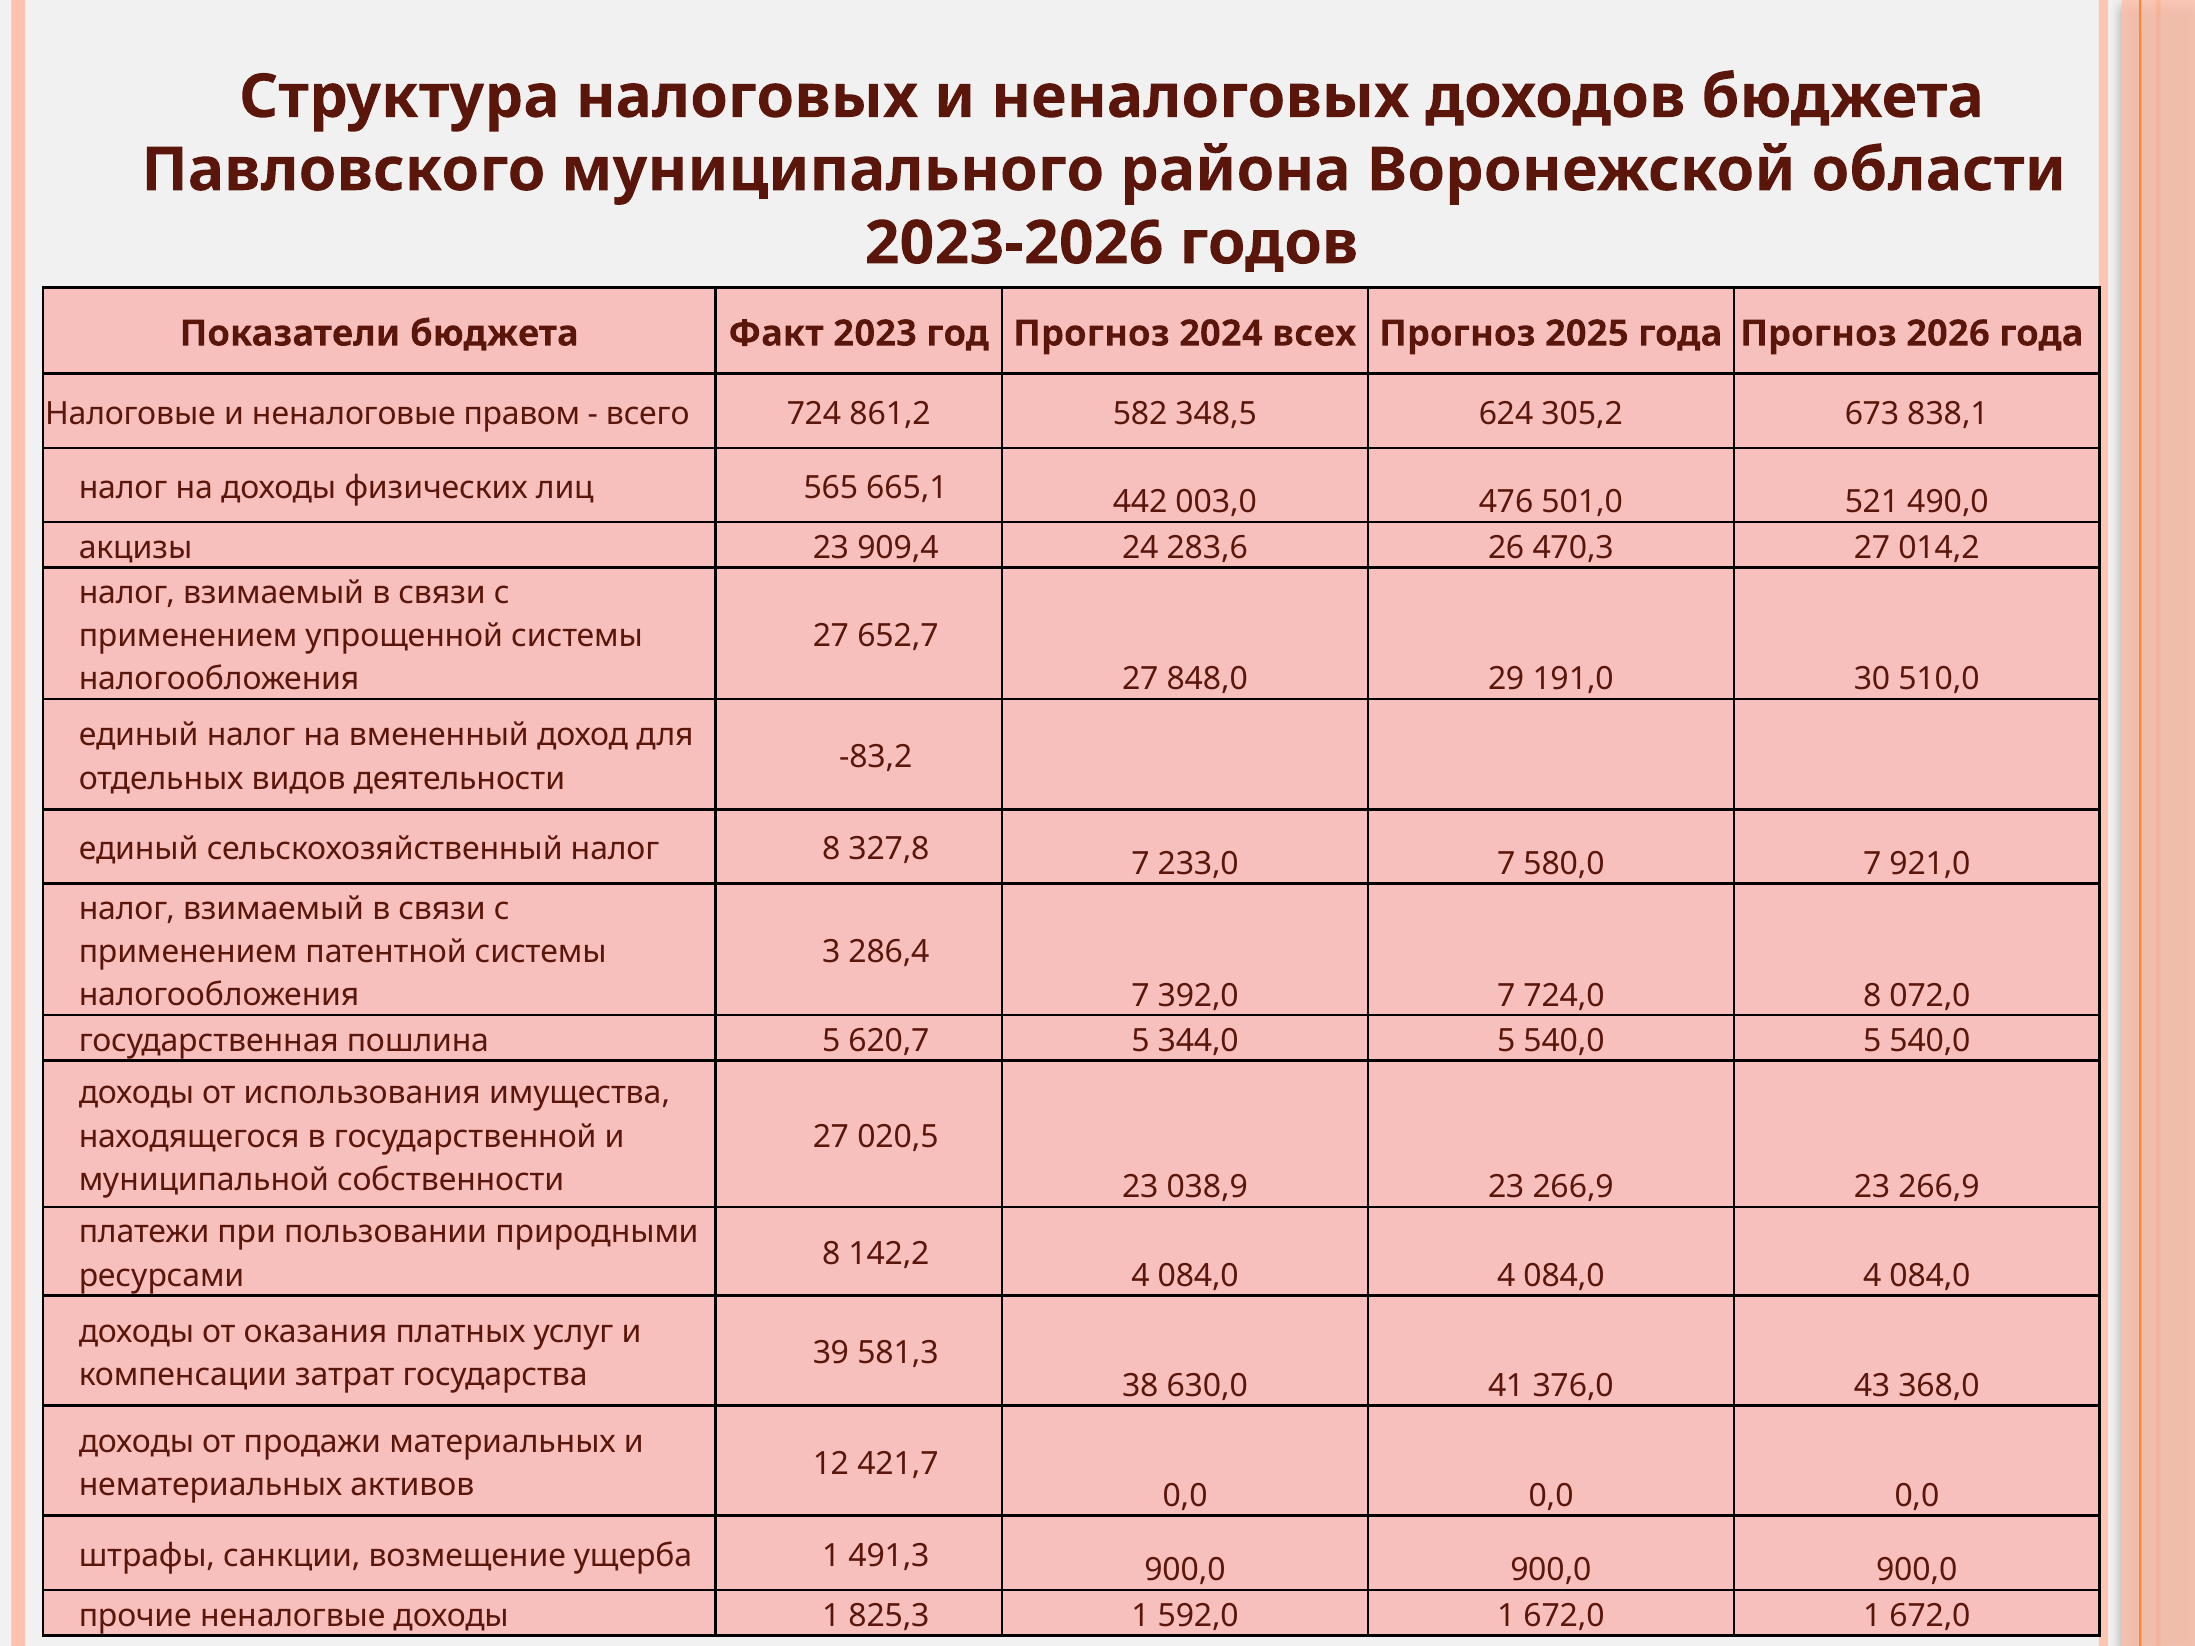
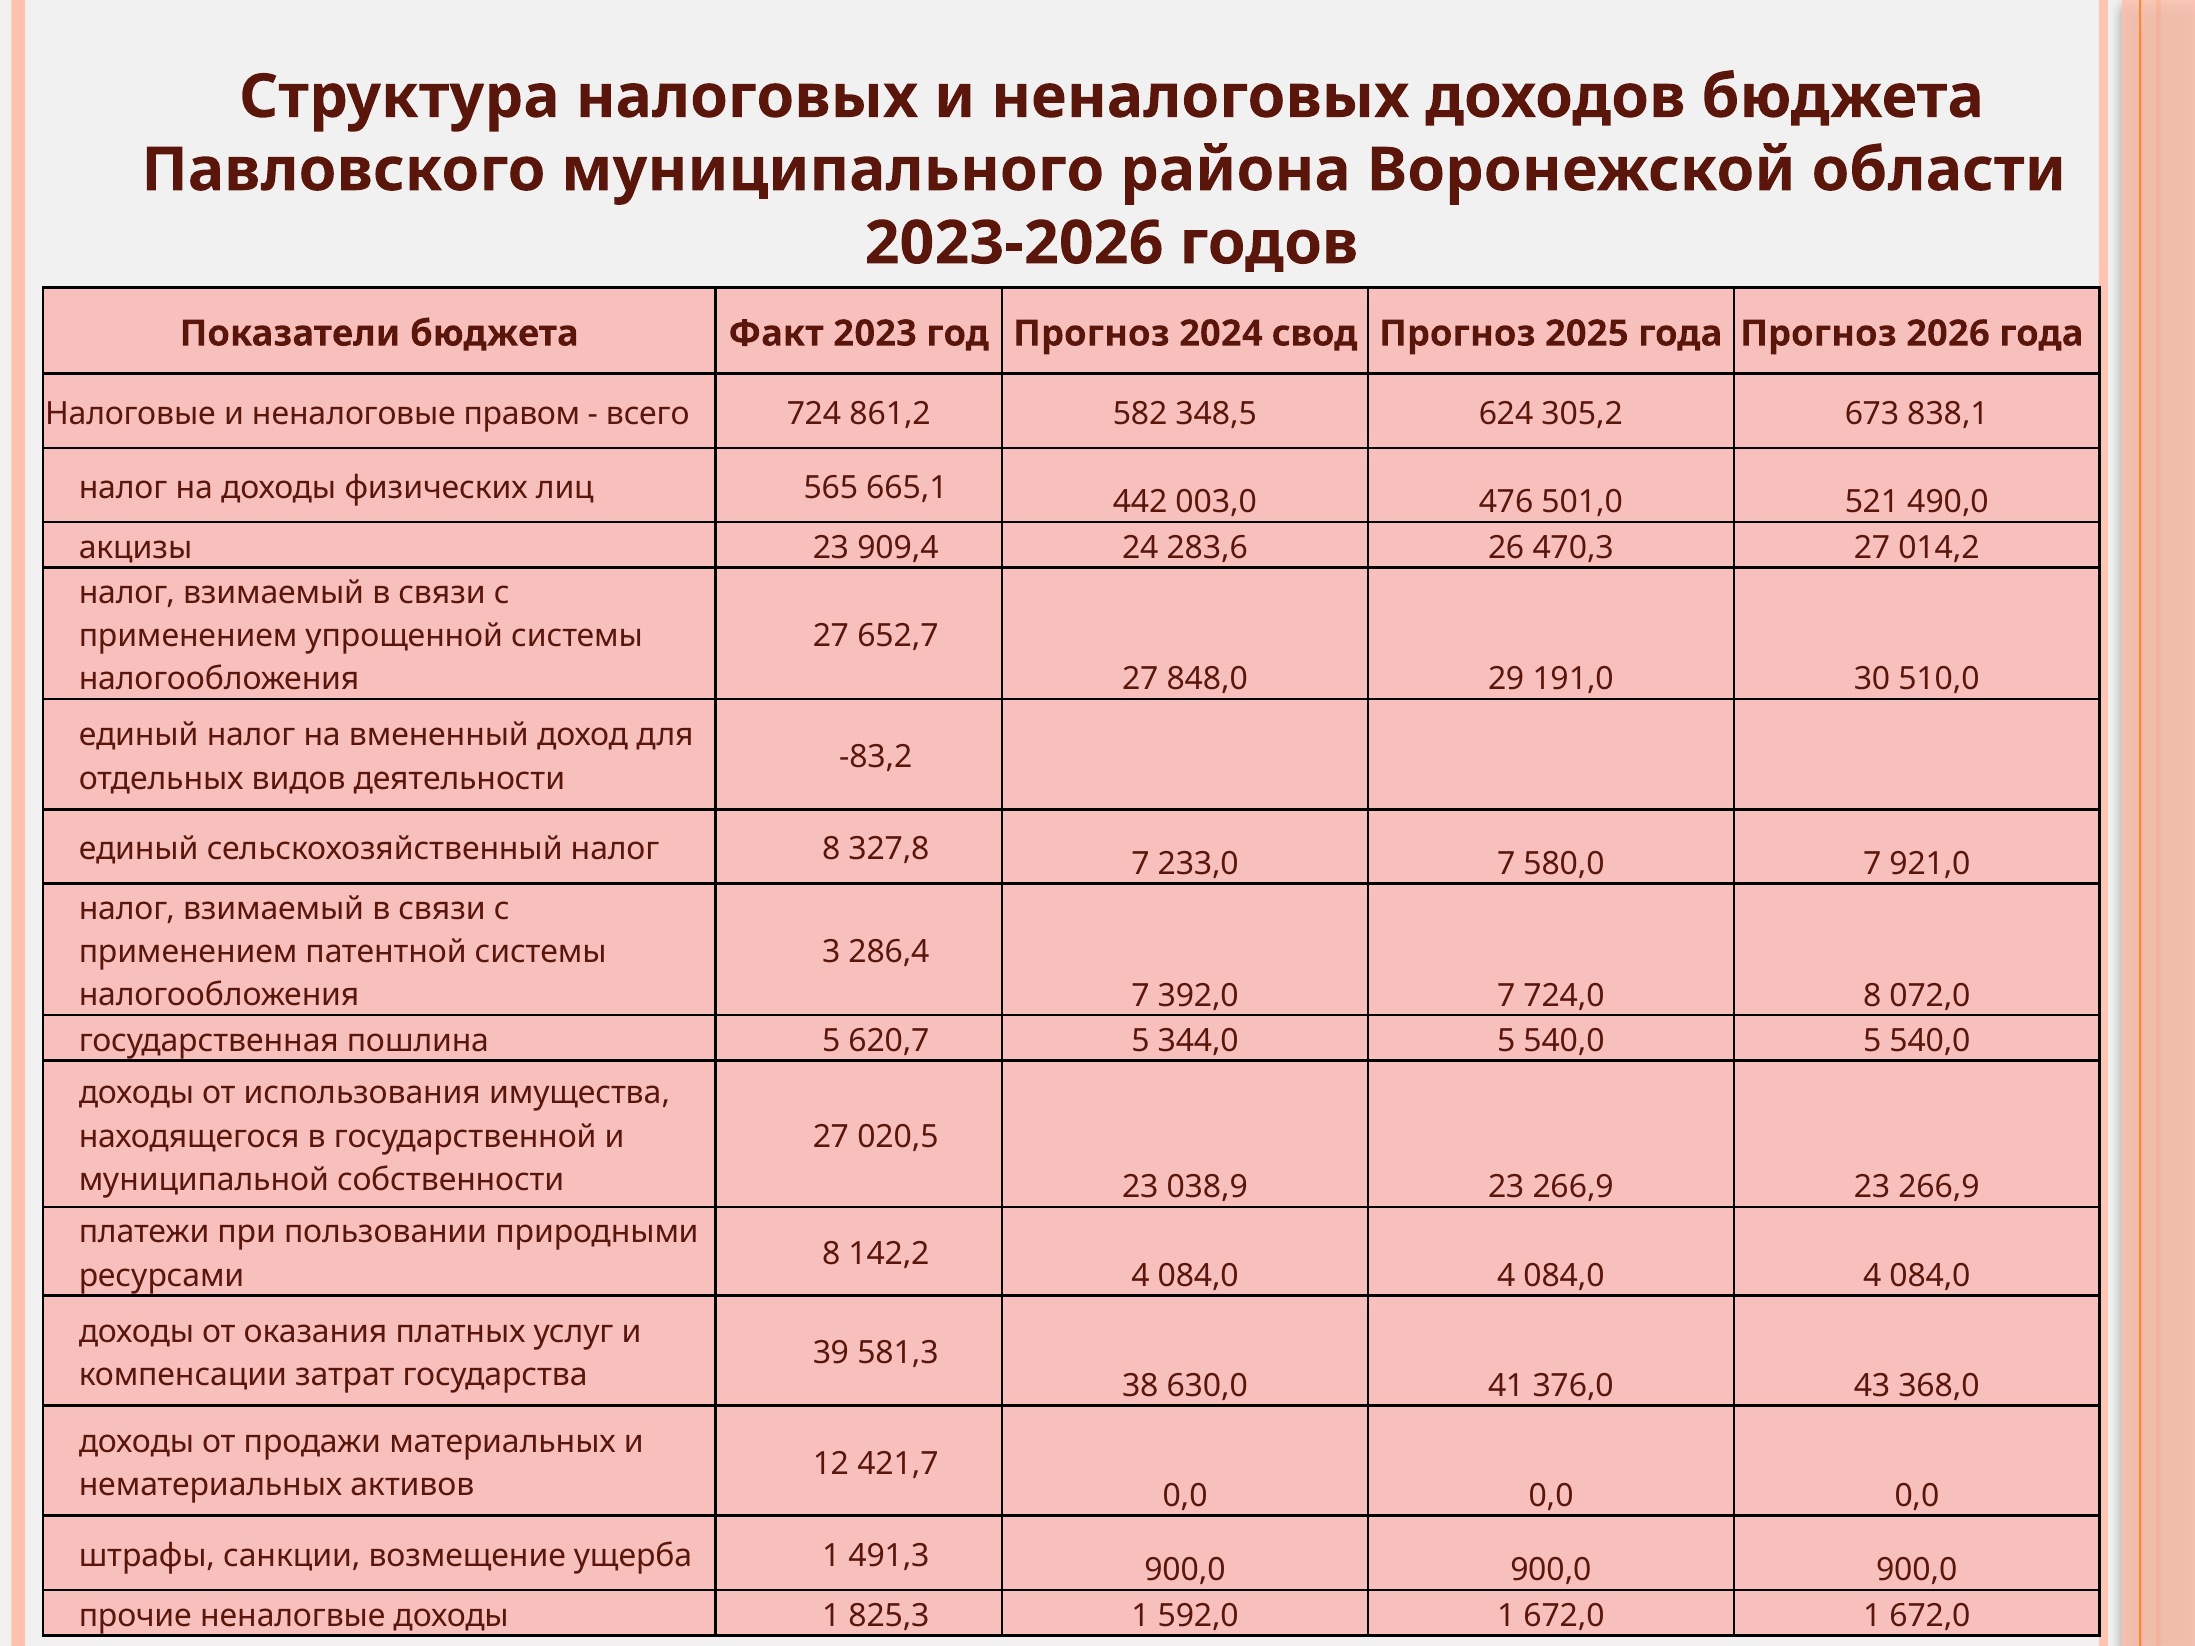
всех: всех -> свод (1315, 334)
